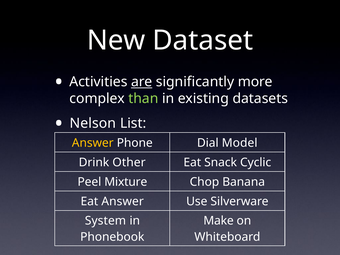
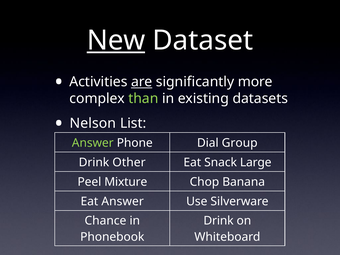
New underline: none -> present (116, 40)
Answer colour: yellow -> light green (93, 143)
Model: Model -> Group (240, 143)
Cyclic: Cyclic -> Large (256, 162)
System: System -> Chance (105, 221)
Make: Make -> Drink (219, 221)
